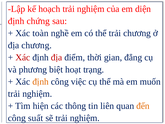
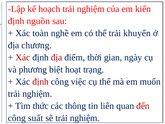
diện: diện -> kiến (143, 9)
chứng: chứng -> nguồn (38, 21)
trải chương: chương -> khuyến (137, 33)
đẳng: đẳng -> ngày (133, 57)
định colour: orange -> red (41, 81)
hiện: hiện -> thức (41, 106)
đến colour: orange -> red (143, 106)
